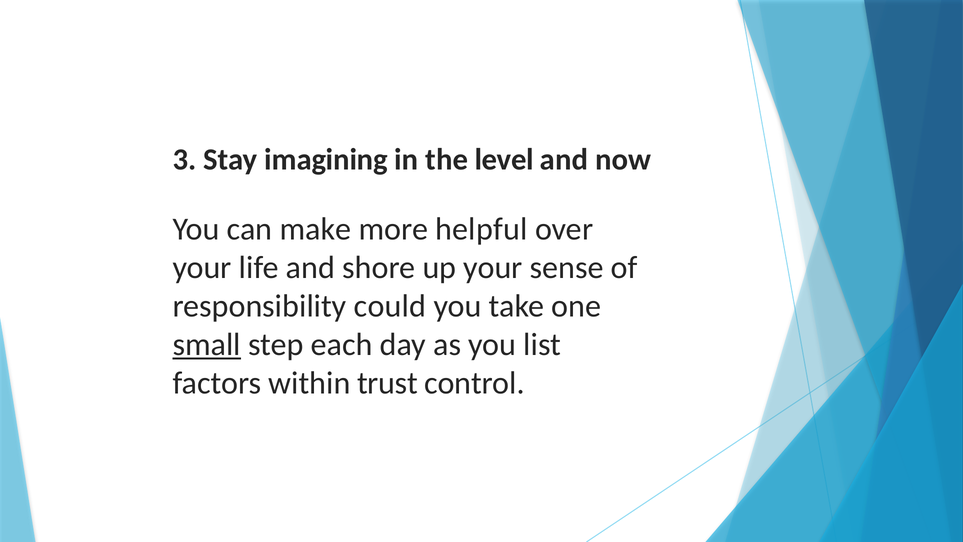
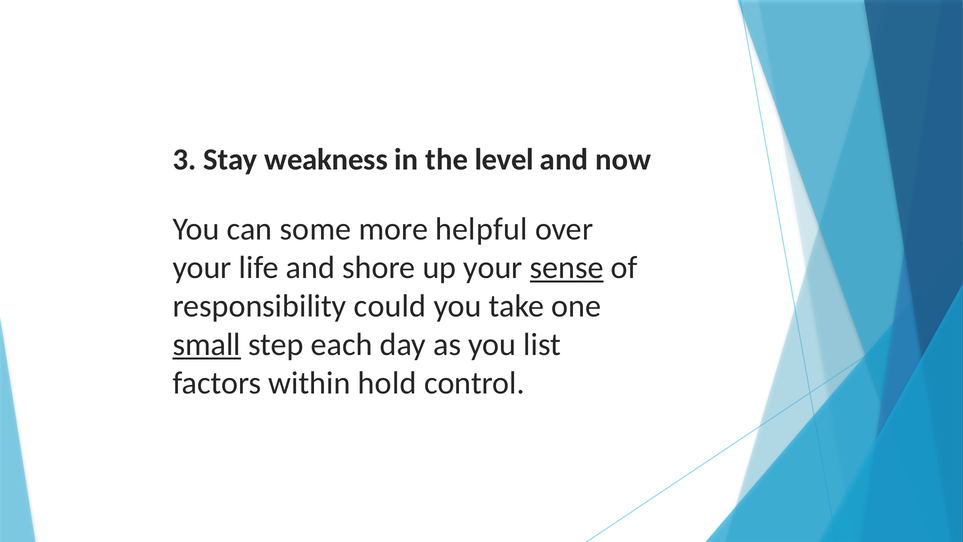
imagining: imagining -> weakness (326, 160)
make: make -> some (316, 229)
sense underline: none -> present (567, 267)
trust: trust -> hold (387, 383)
